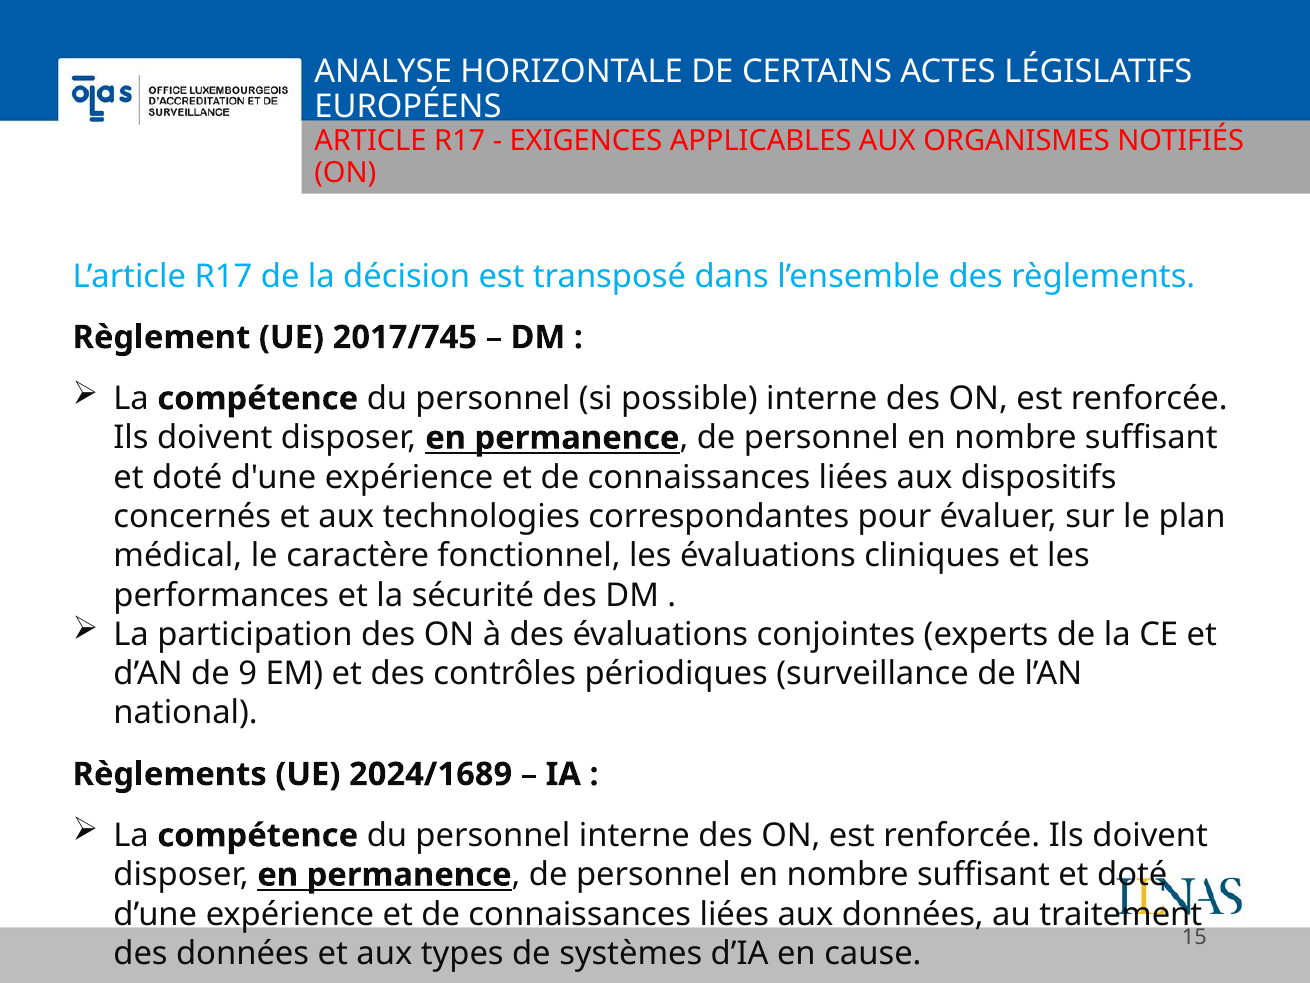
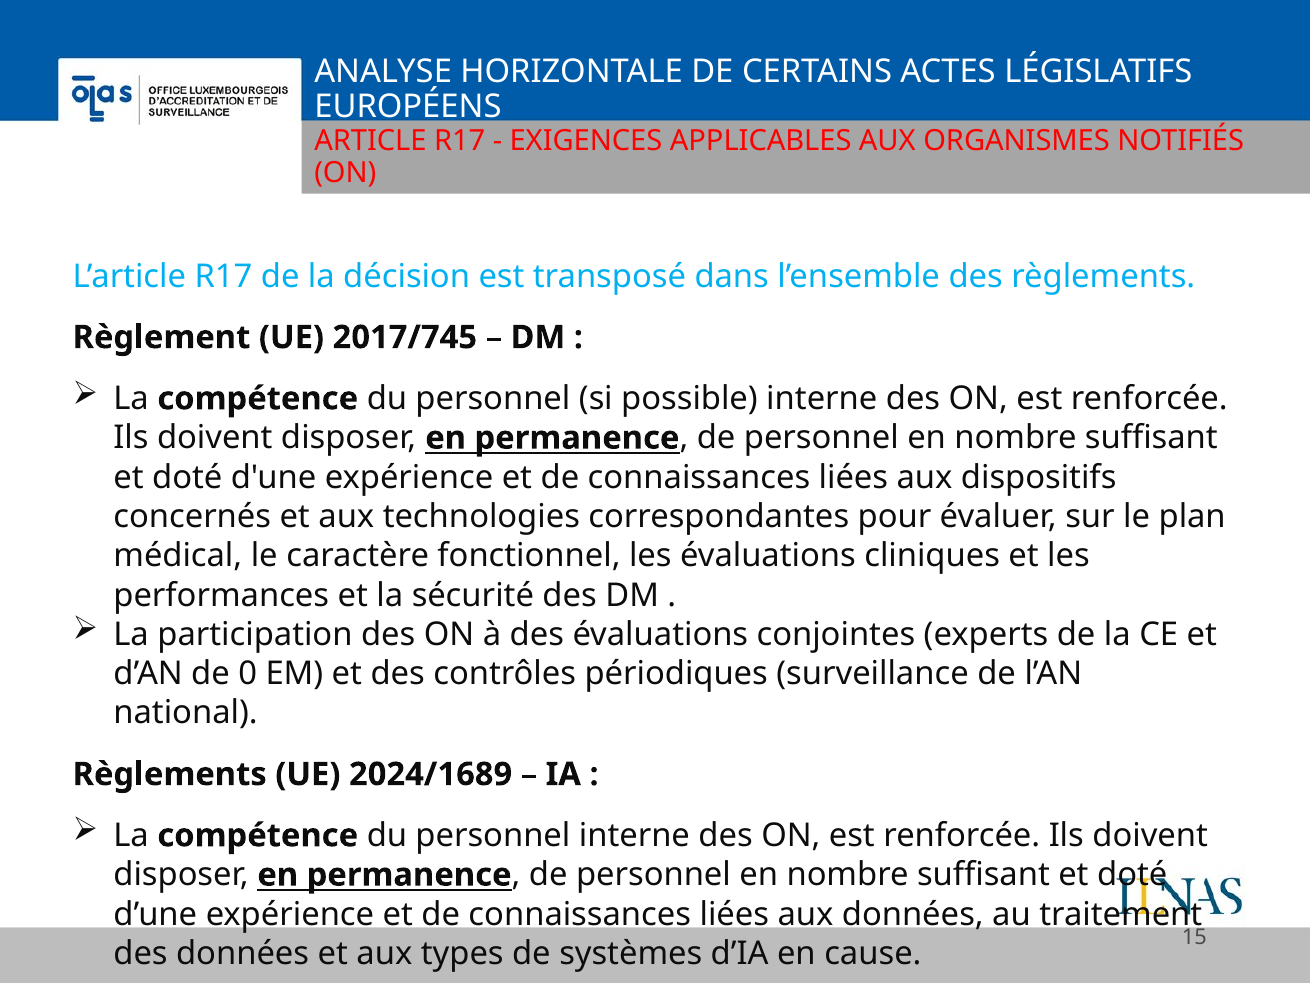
9: 9 -> 0 (248, 673)
